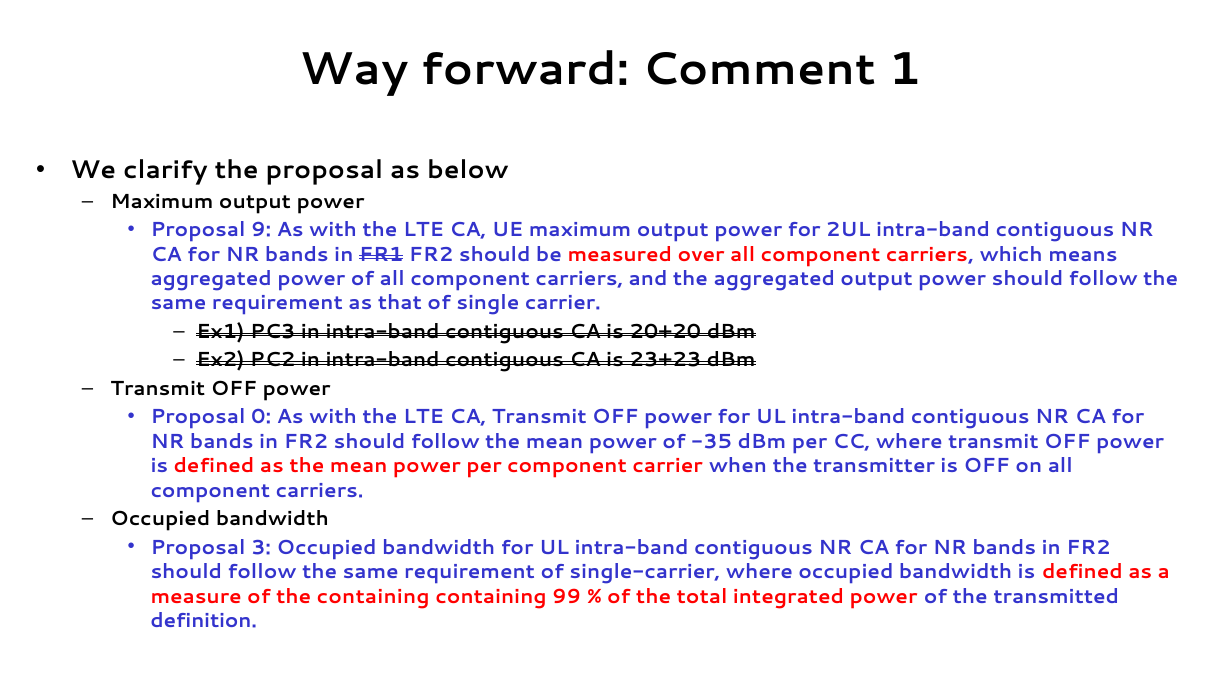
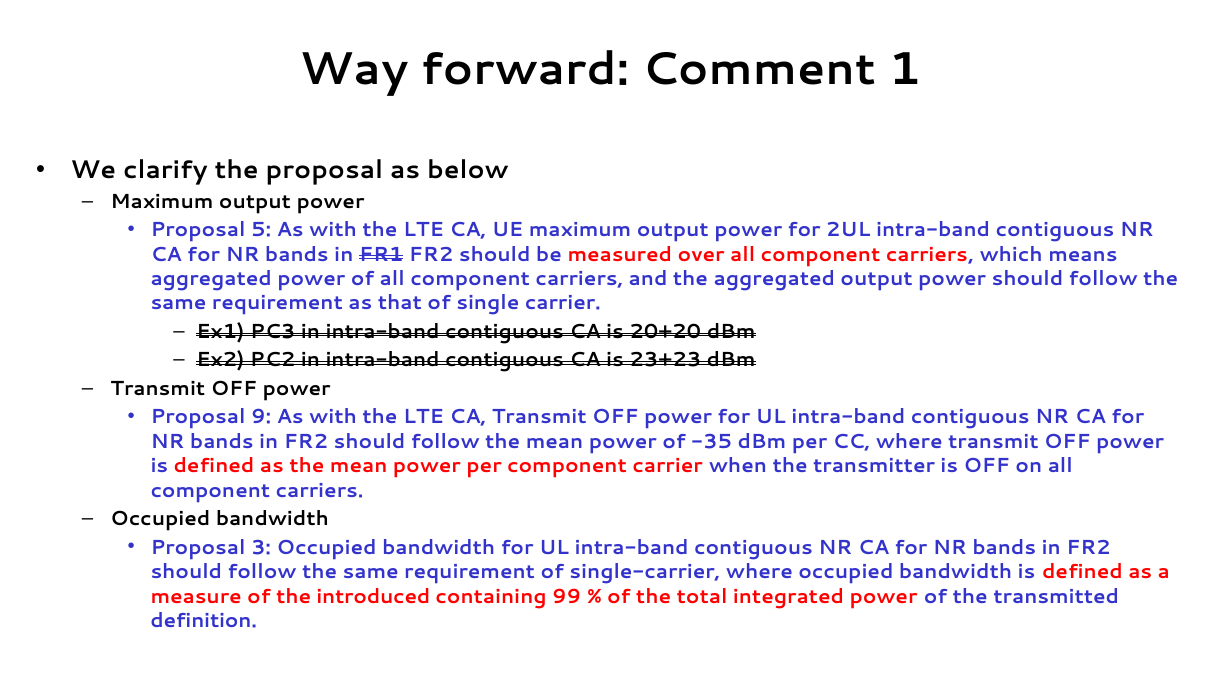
9: 9 -> 5 (261, 230)
0: 0 -> 9 (261, 417)
the containing: containing -> introduced (373, 596)
